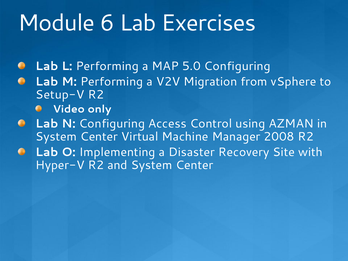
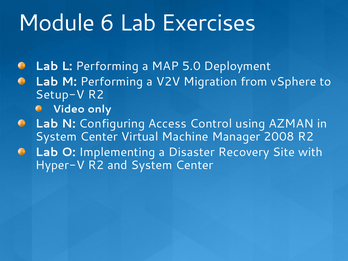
5.0 Configuring: Configuring -> Deployment (237, 66)
